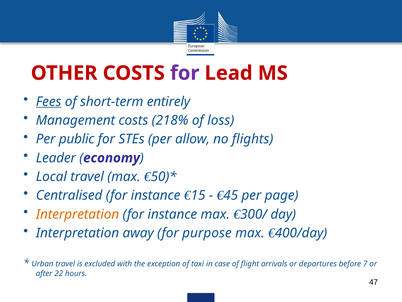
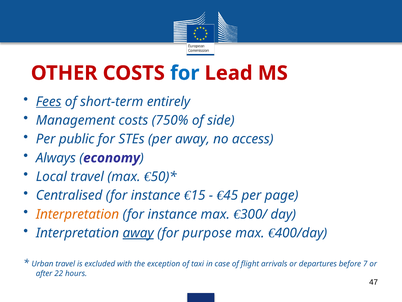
for colour: purple -> blue (185, 73)
218%: 218% -> 750% (170, 120)
loss: loss -> side (221, 120)
per allow: allow -> away (192, 139)
flights: flights -> access (253, 139)
Leader: Leader -> Always (56, 158)
away underline: none -> present (138, 233)
